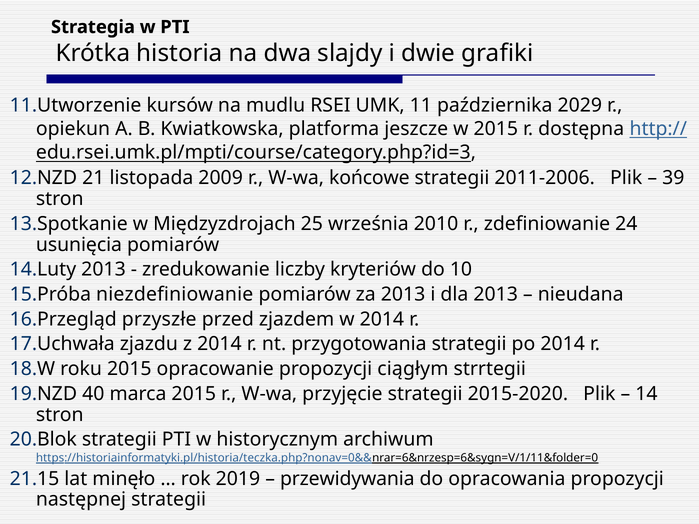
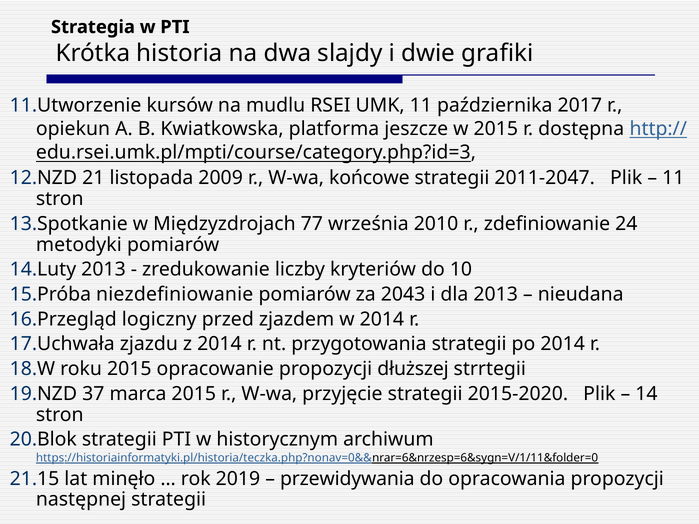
2029: 2029 -> 2017 (580, 105)
2011-2006: 2011-2006 -> 2011-2047 (545, 178)
39: 39 -> 11 (673, 178)
25: 25 -> 77 (312, 224)
usunięcia: usunięcia -> metodyki (79, 245)
za 2013: 2013 -> 2043 (403, 295)
przyszłe: przyszłe -> logiczny (159, 319)
ciągłym: ciągłym -> dłuższej (413, 369)
40: 40 -> 37 (93, 394)
